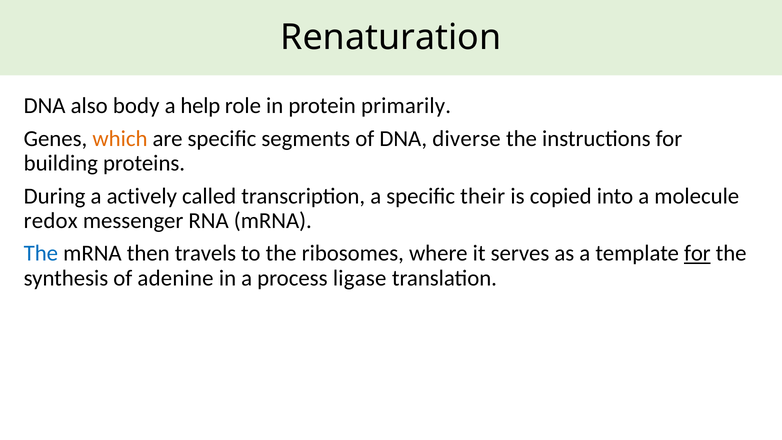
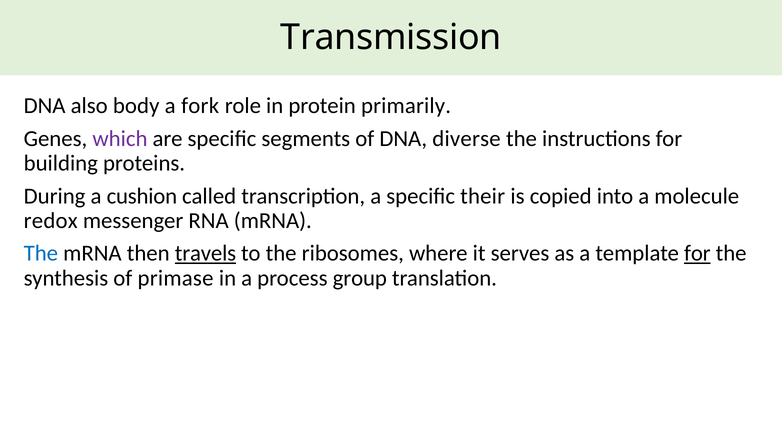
Renaturation: Renaturation -> Transmission (391, 37)
help: help -> fork (200, 106)
which colour: orange -> purple (120, 139)
actively: actively -> cushion (142, 196)
travels underline: none -> present (205, 253)
adenine: adenine -> primase (176, 278)
ligase: ligase -> group (360, 278)
